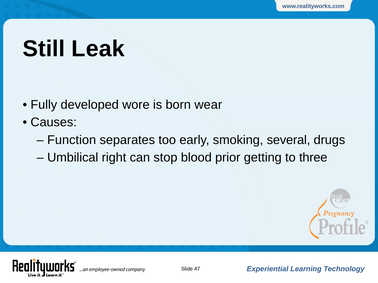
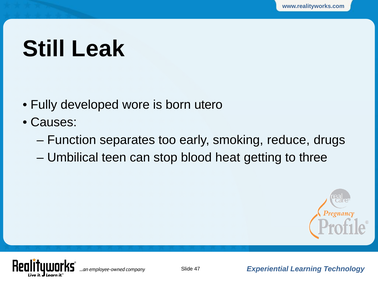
wear: wear -> utero (208, 105)
several: several -> reduce (288, 140)
right: right -> teen (114, 158)
prior: prior -> heat (228, 158)
